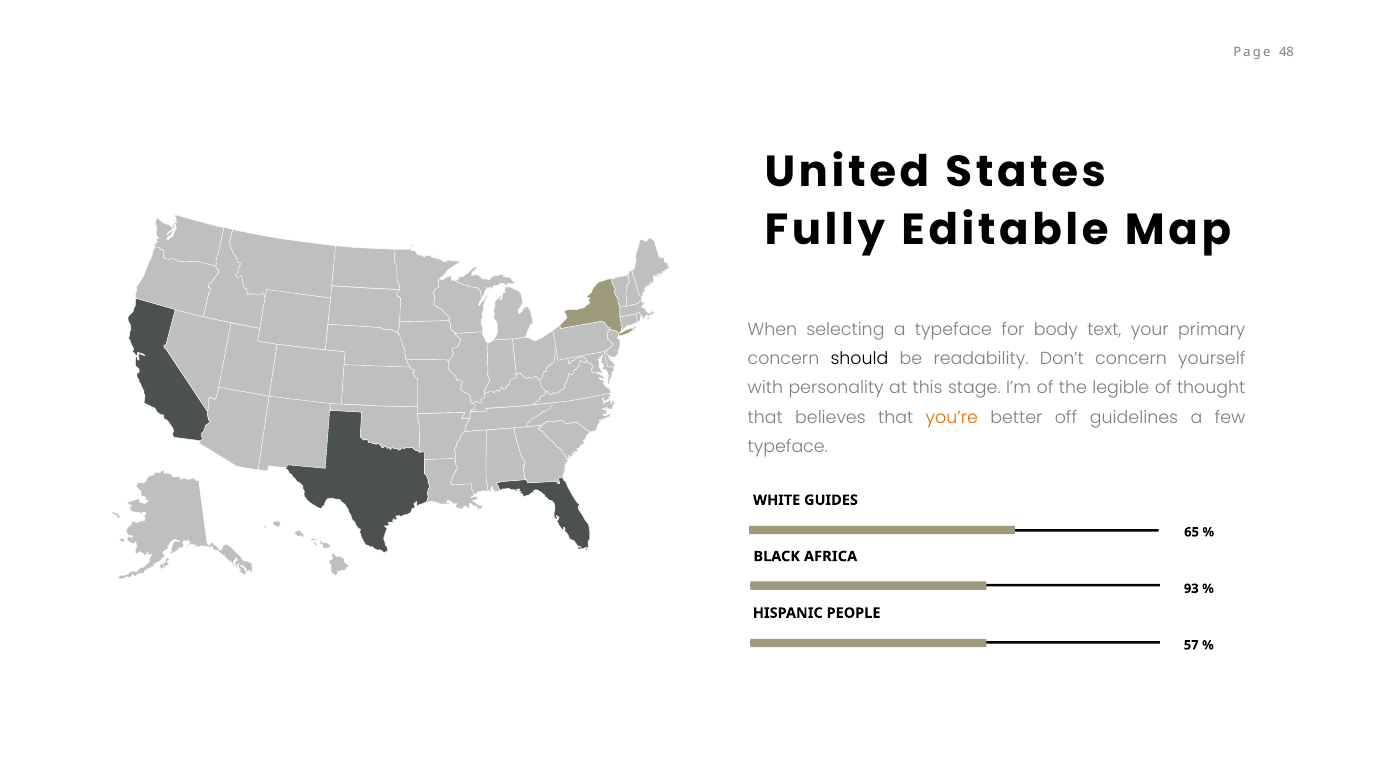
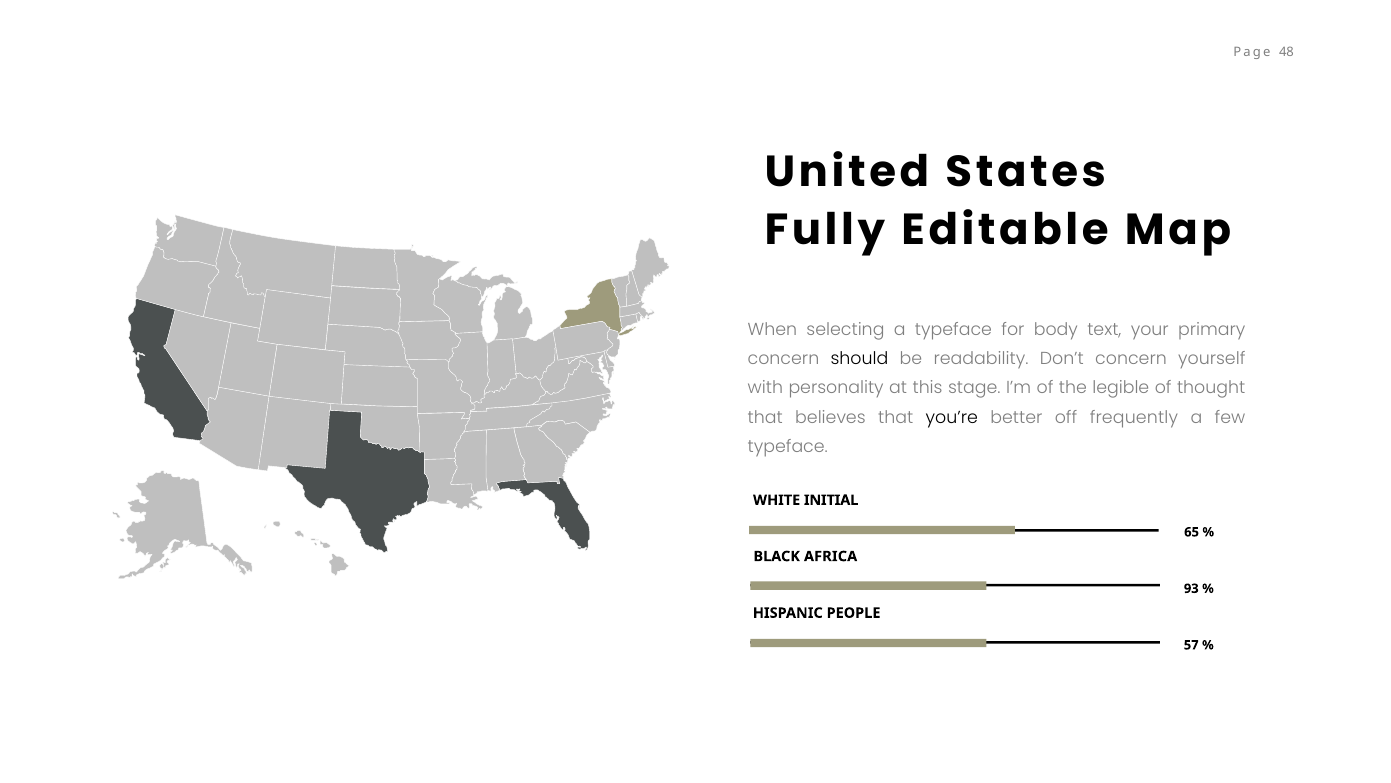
you’re colour: orange -> black (952, 417)
guidelines: guidelines -> frequently (1134, 417)
GUIDES: GUIDES -> INITIAL (831, 500)
